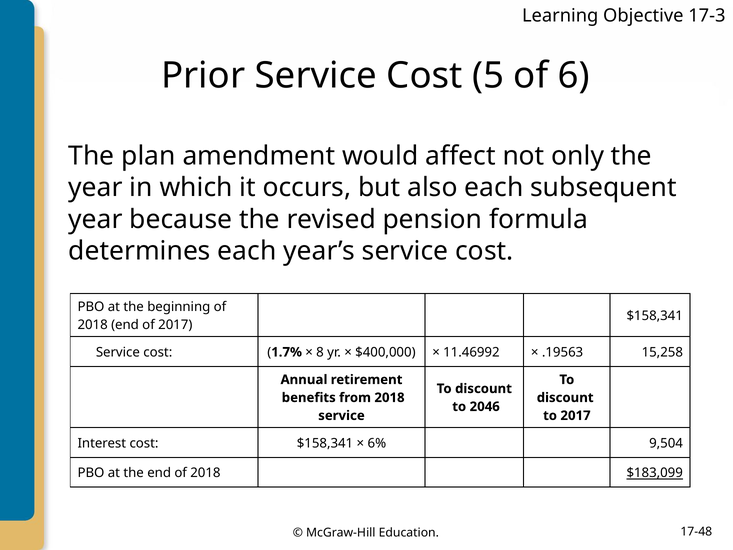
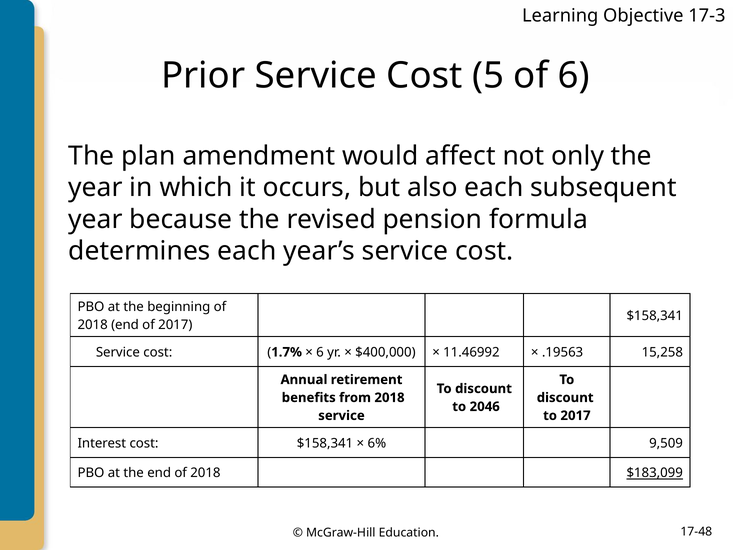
8: 8 -> 6 (320, 352)
9,504: 9,504 -> 9,509 (666, 443)
